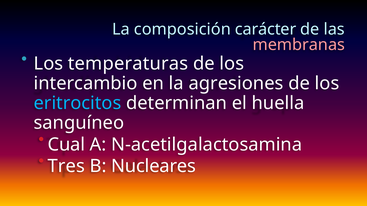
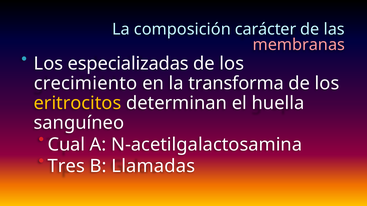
temperaturas: temperaturas -> especializadas (128, 64)
intercambio: intercambio -> crecimiento (86, 83)
agresiones: agresiones -> transforma (236, 83)
eritrocitos colour: light blue -> yellow (78, 103)
Nucleares: Nucleares -> Llamadas (153, 166)
